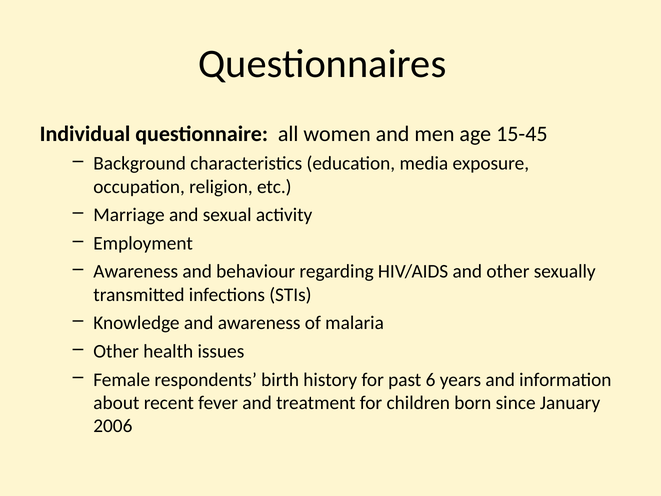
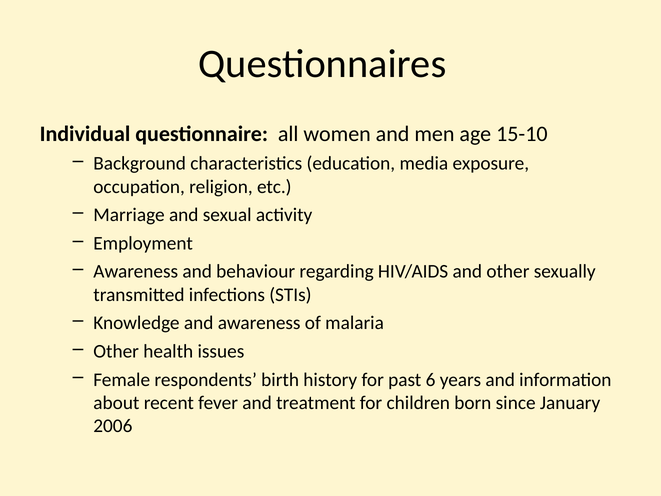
15-45: 15-45 -> 15-10 (522, 134)
